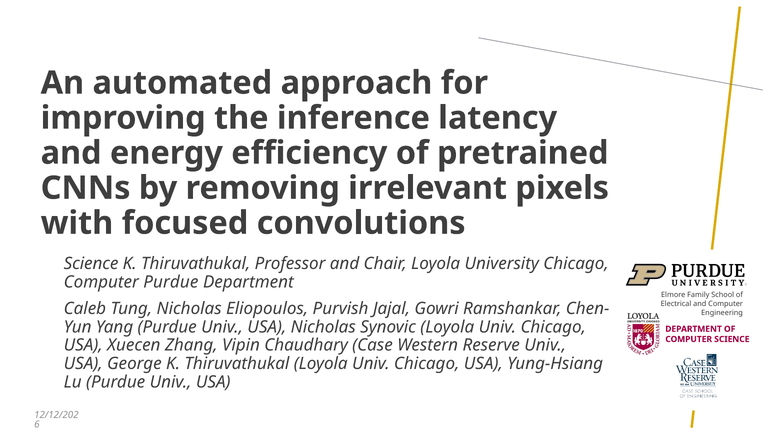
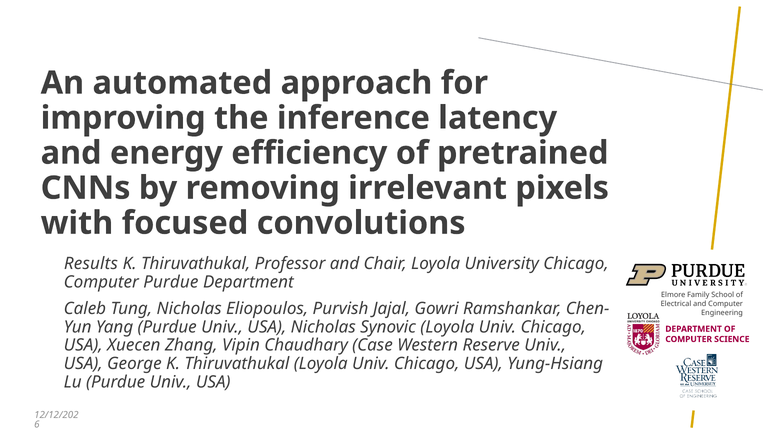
Science: Science -> Results (91, 264)
